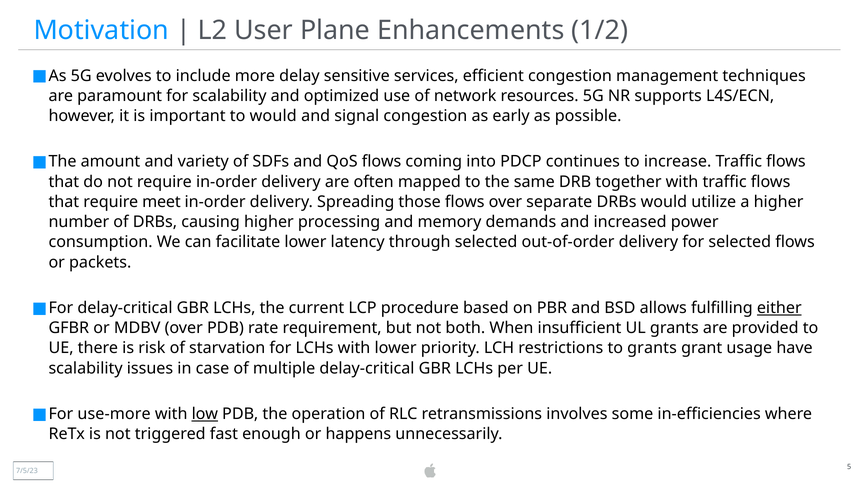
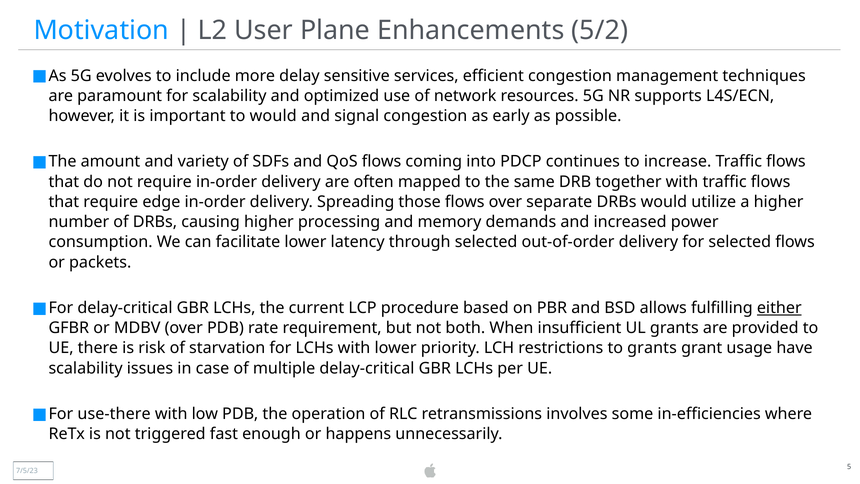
1/2: 1/2 -> 5/2 (600, 31)
meet: meet -> edge (161, 202)
use-more: use-more -> use-there (114, 414)
low underline: present -> none (205, 414)
